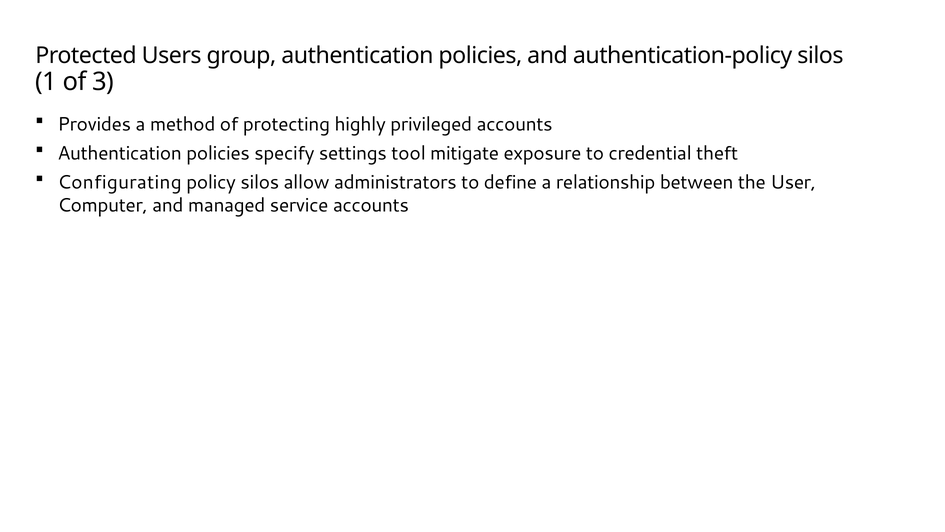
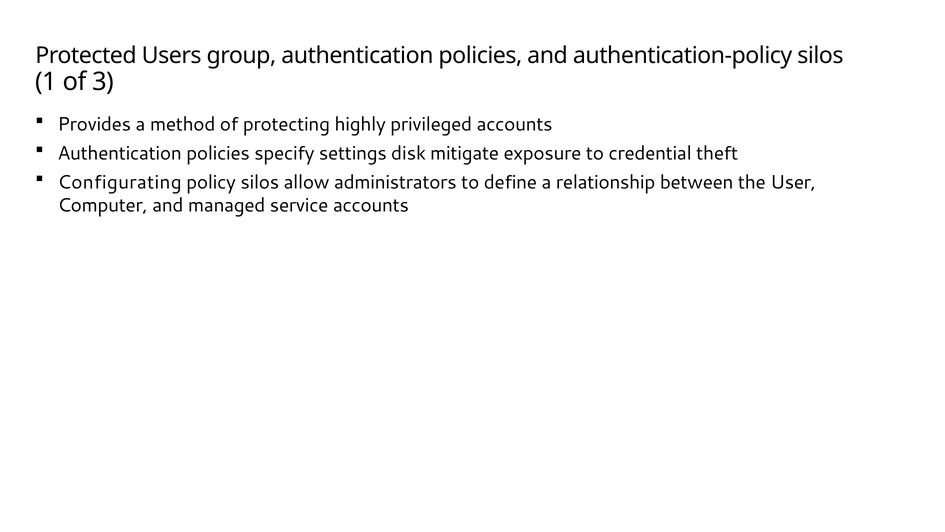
tool: tool -> disk (409, 153)
